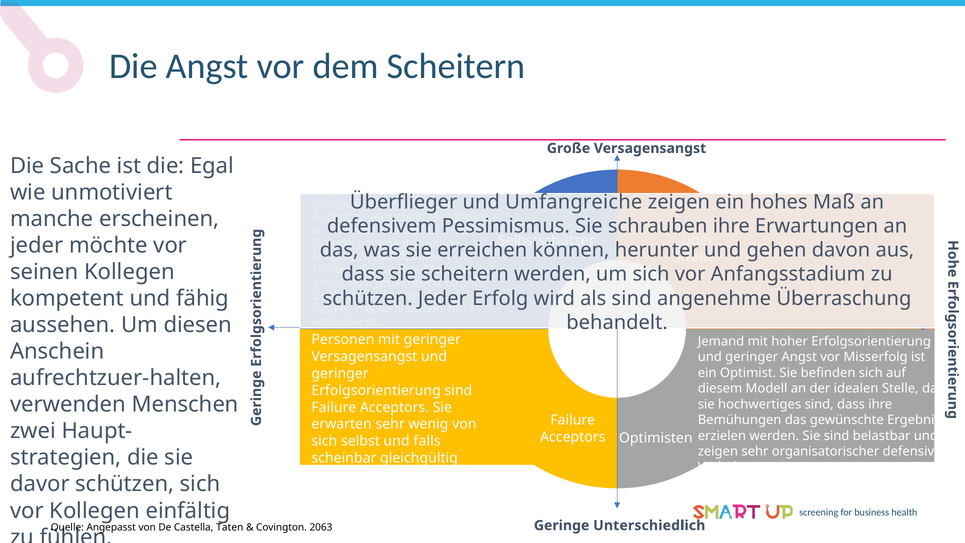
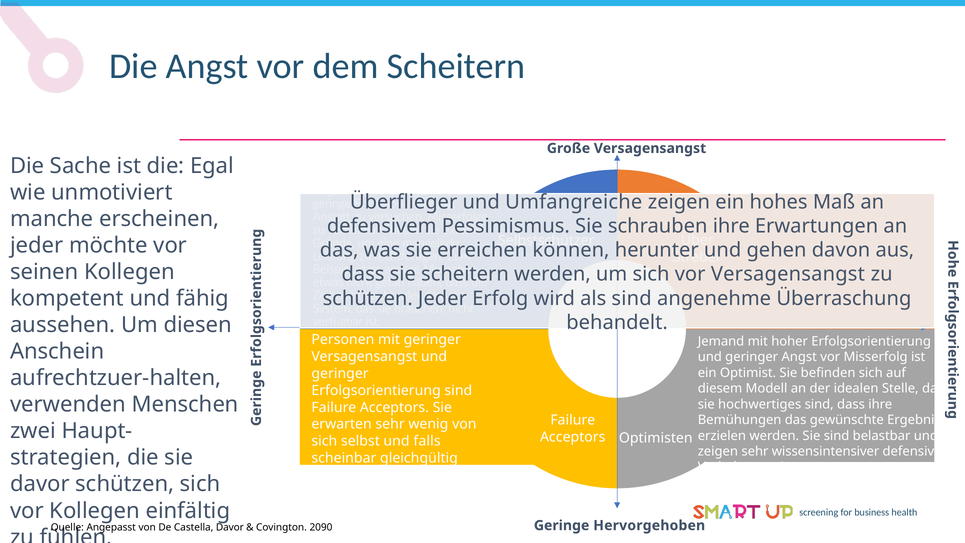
vor Anfangsstadium: Anfangsstadium -> Versagensangst (788, 274)
organisatorischer: organisatorischer -> wissensintensiver (826, 451)
Unterschiedlich: Unterschiedlich -> Hervorgehoben (649, 525)
Castella Taten: Taten -> Davor (230, 527)
2063: 2063 -> 2090 (321, 527)
